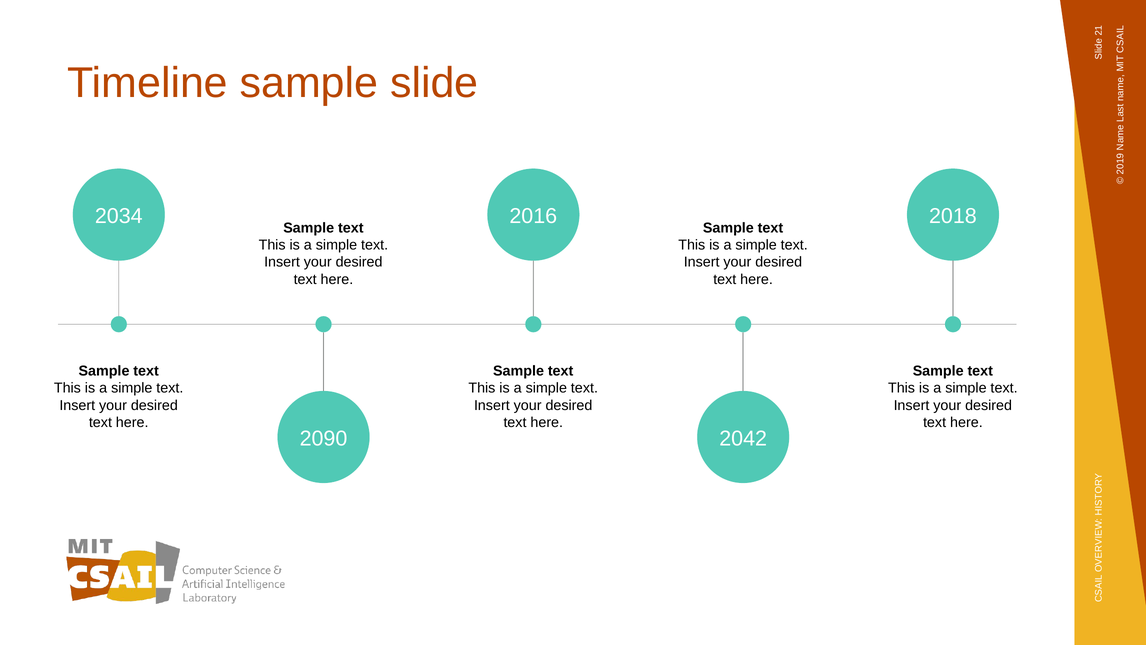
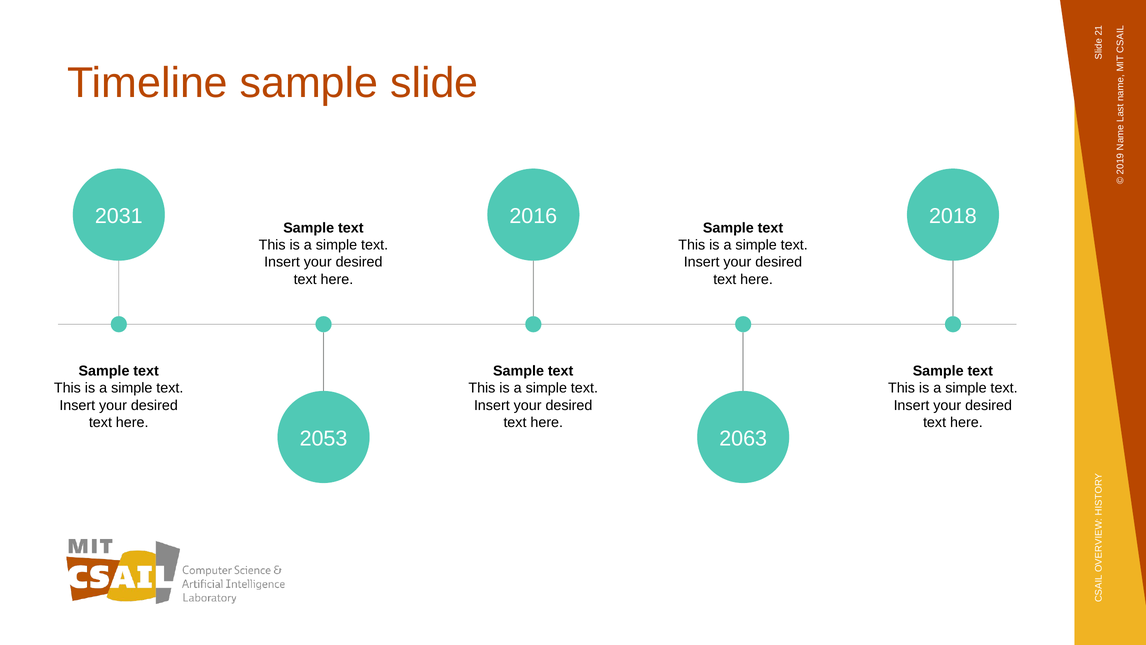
2034: 2034 -> 2031 (119, 216)
2090: 2090 -> 2053 (324, 438)
2042: 2042 -> 2063 (743, 438)
